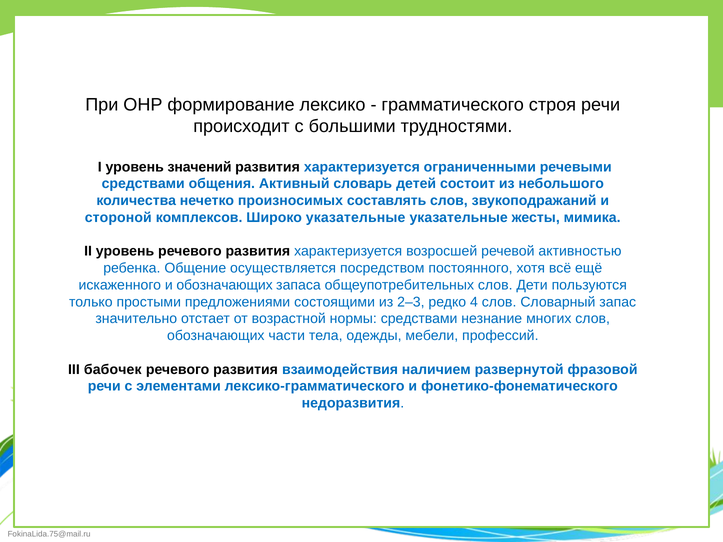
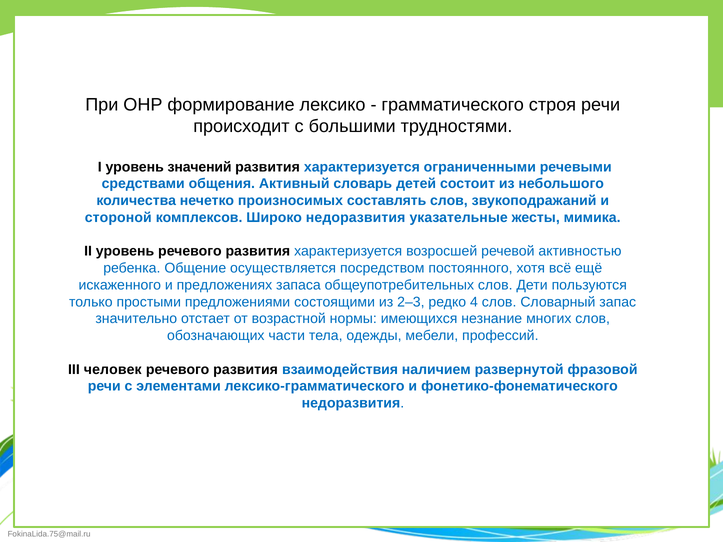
Широко указательные: указательные -> недоразвития (356, 218)
и обозначающих: обозначающих -> предложениях (224, 285)
нормы средствами: средствами -> имеющихся (419, 319)
бабочек: бабочек -> человек (113, 370)
